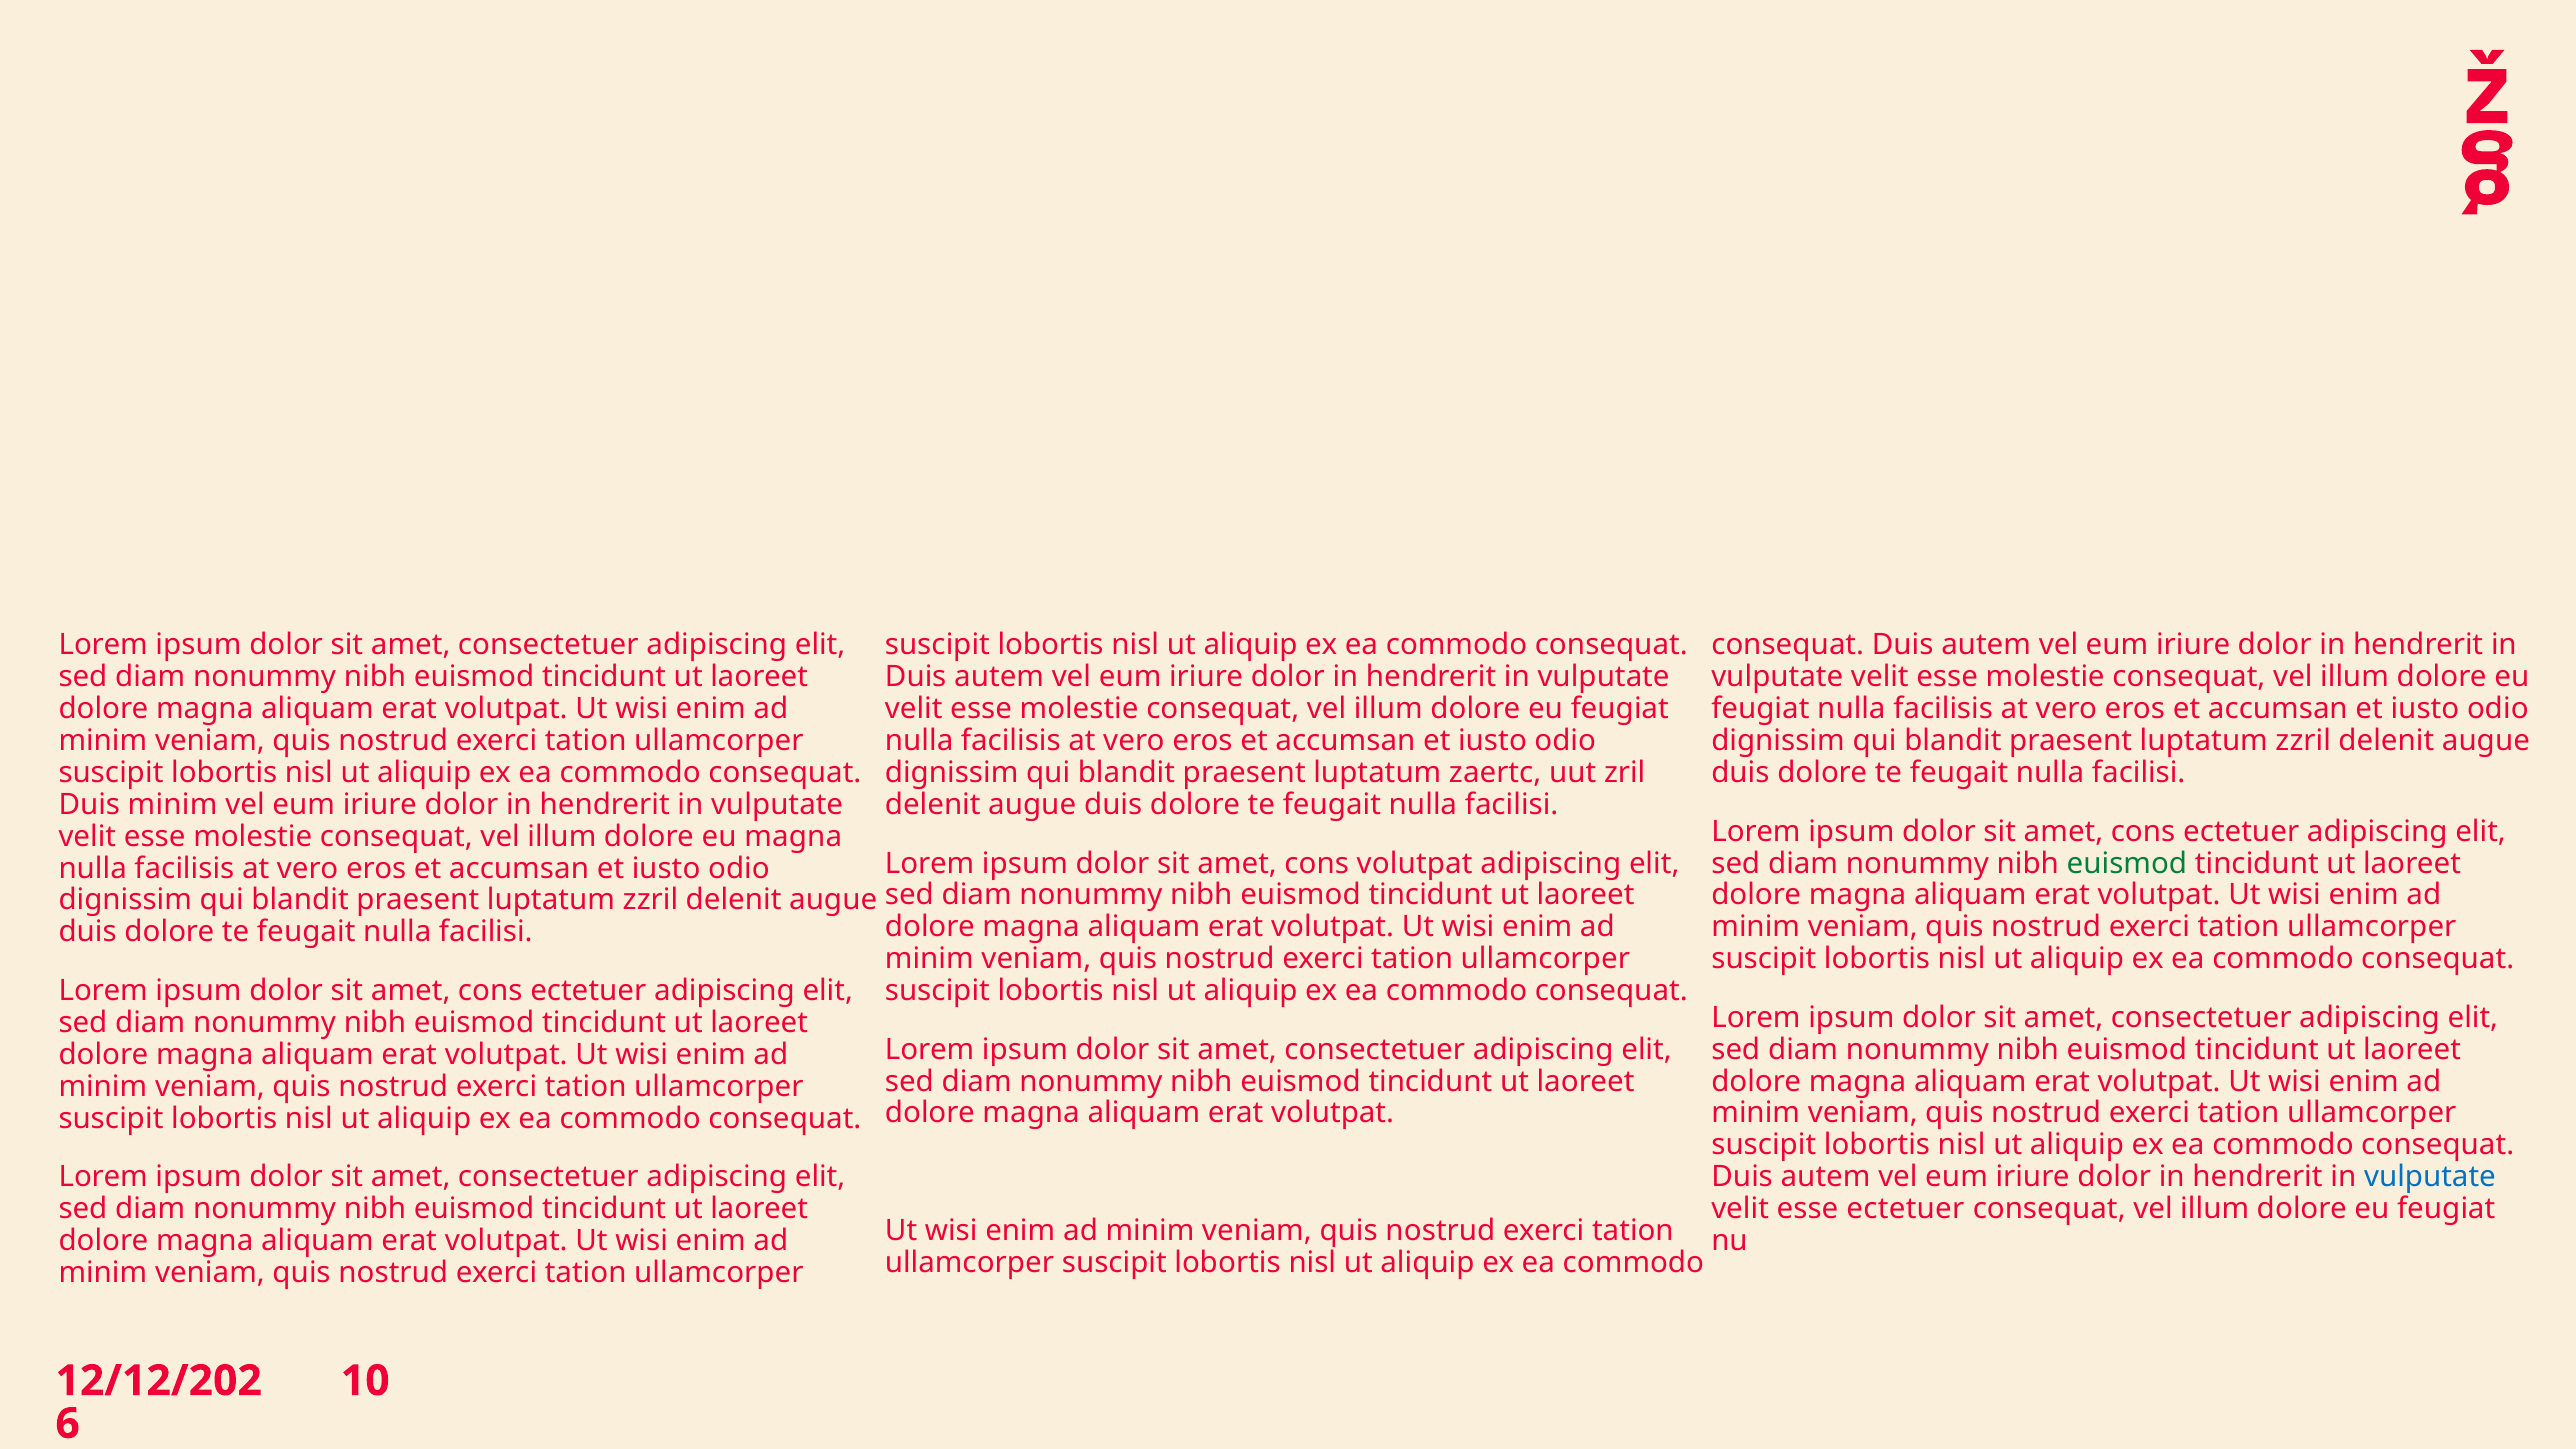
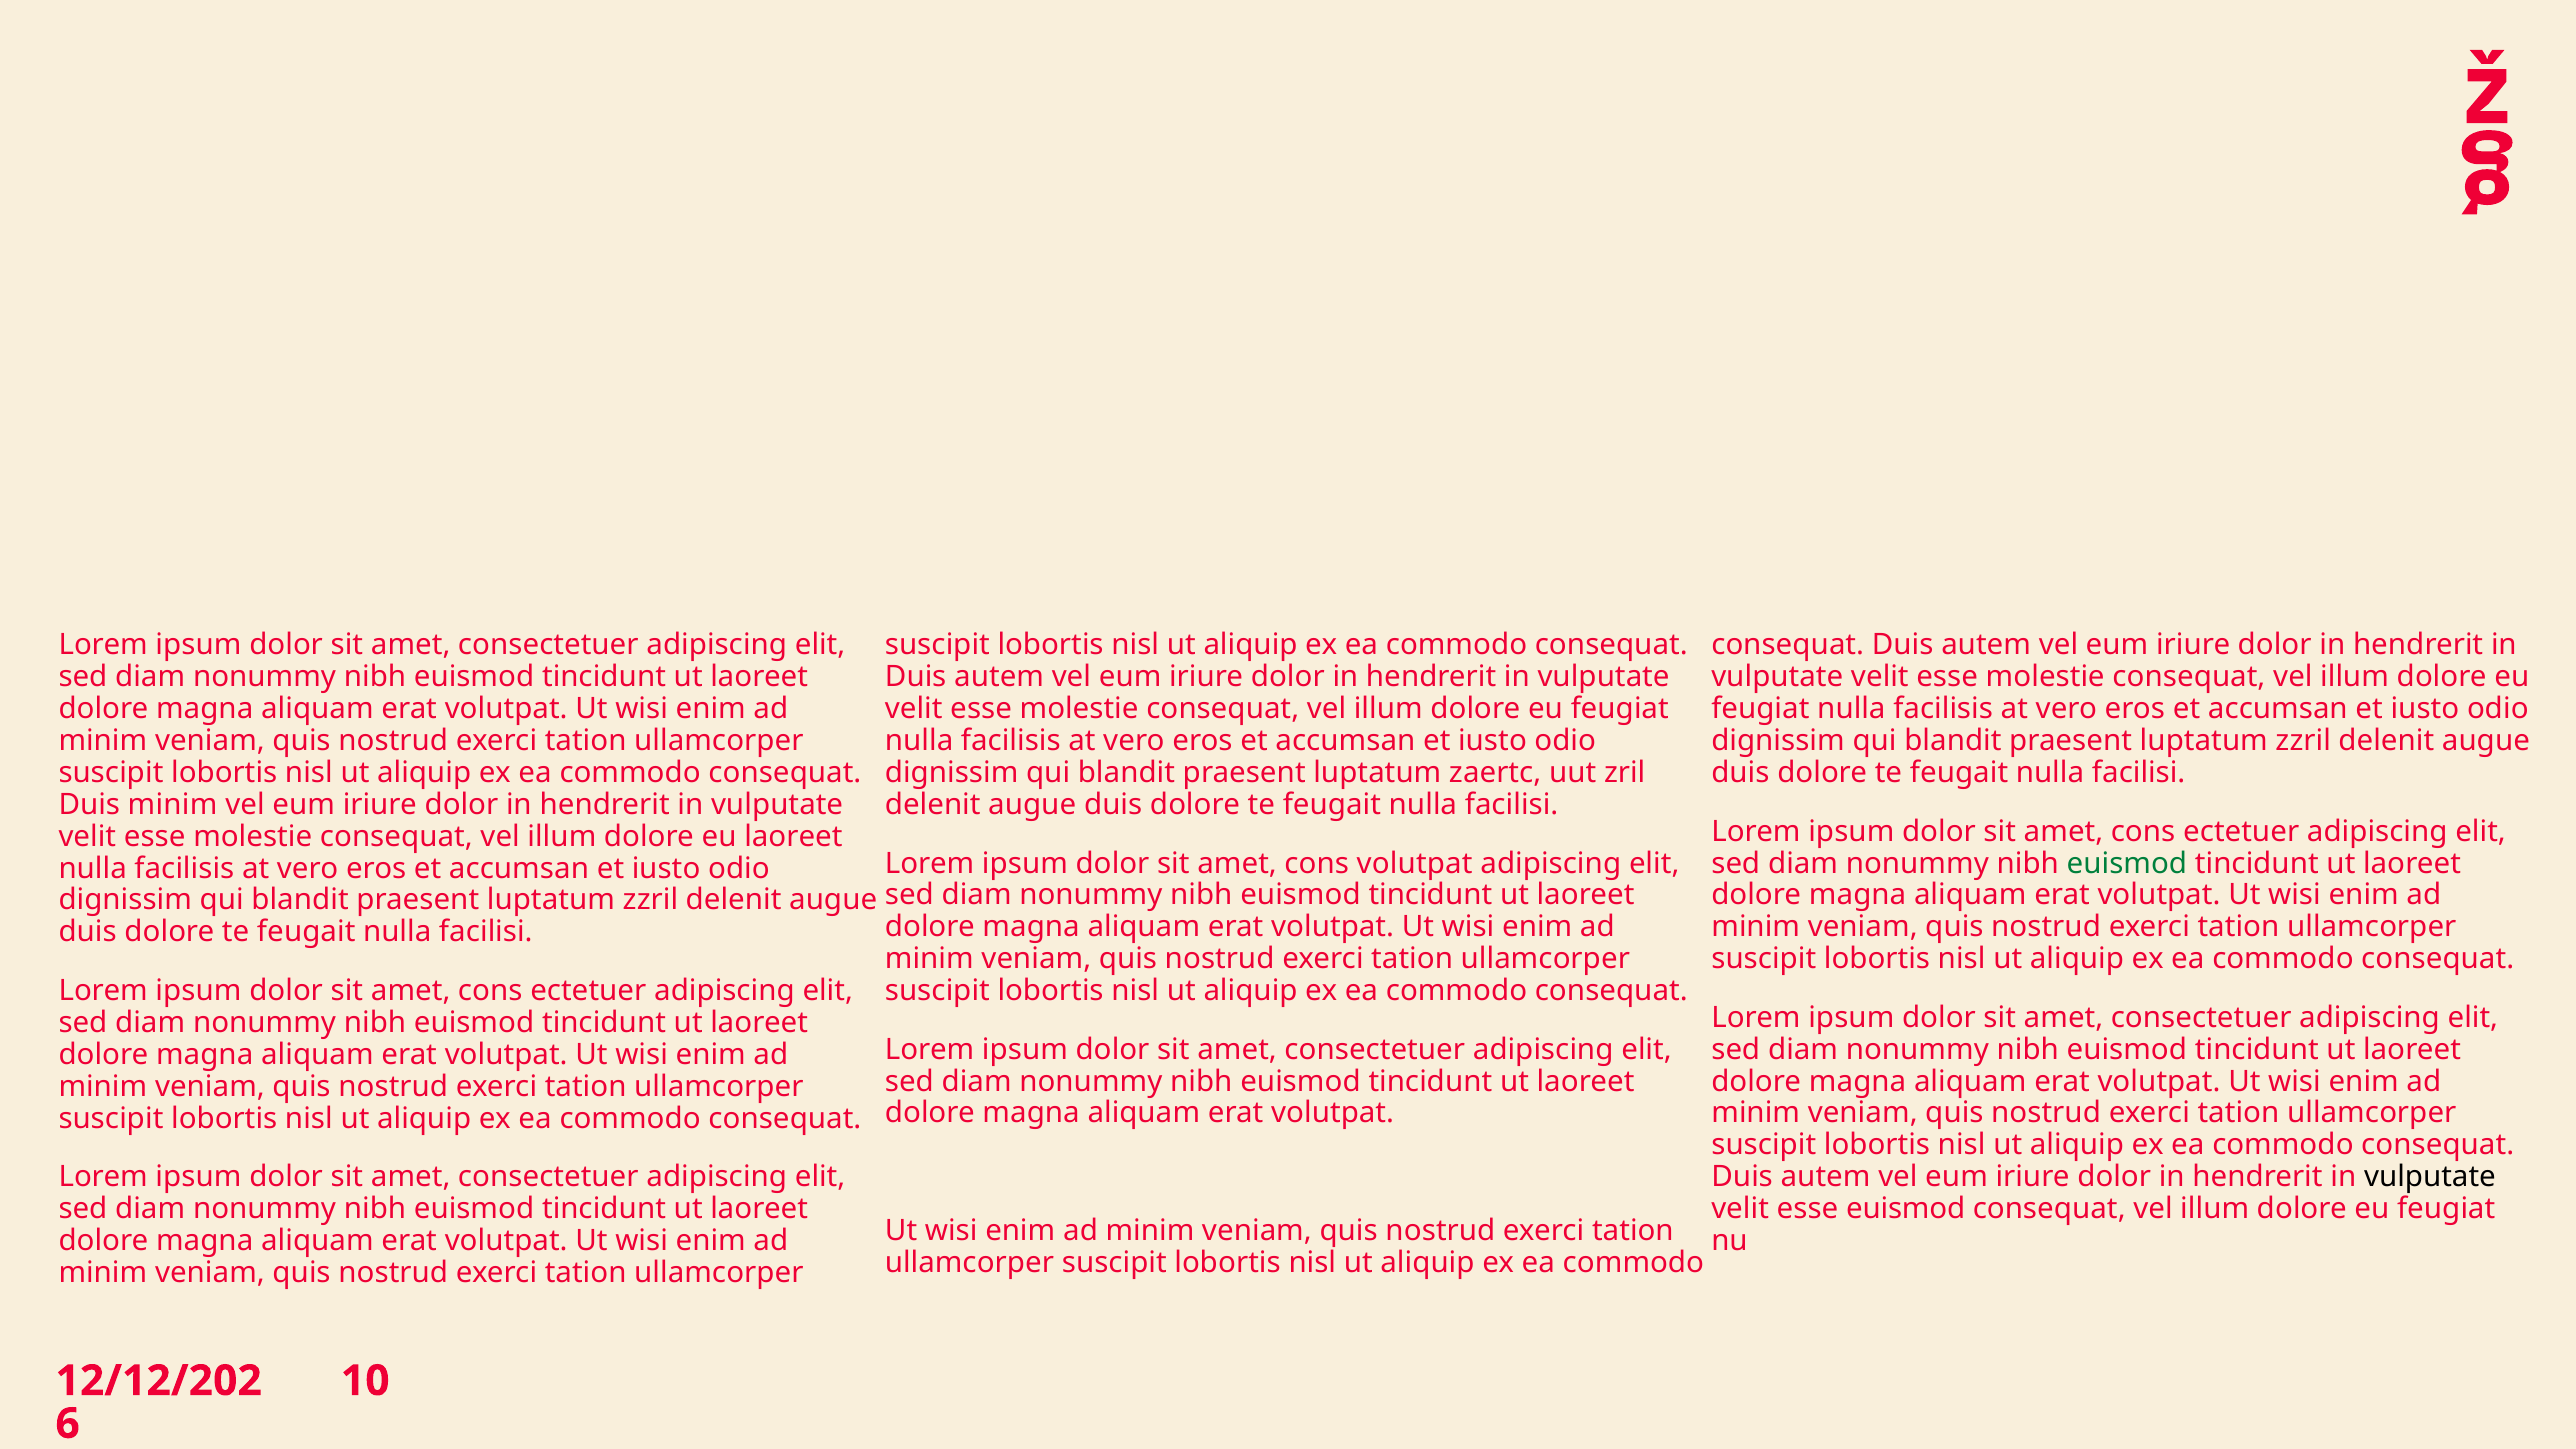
eu magna: magna -> laoreet (793, 836)
vulputate colour: blue -> black (2430, 1177)
esse ectetuer: ectetuer -> euismod (1906, 1209)
